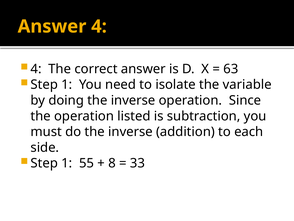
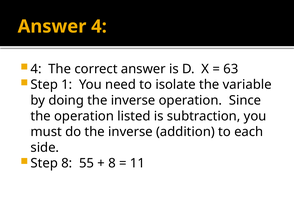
1: 1 -> 8 (67, 163)
33: 33 -> 11 (137, 163)
